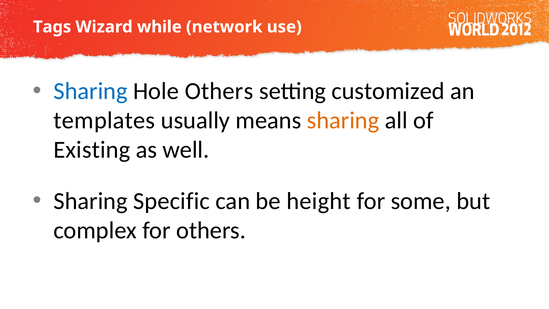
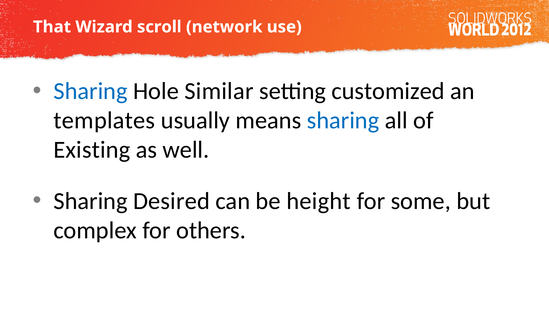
Tags: Tags -> That (52, 27)
while: while -> scroll (159, 27)
Hole Others: Others -> Similar (219, 91)
sharing colour: orange -> blue (343, 120)
Specific: Specific -> Desired (171, 201)
